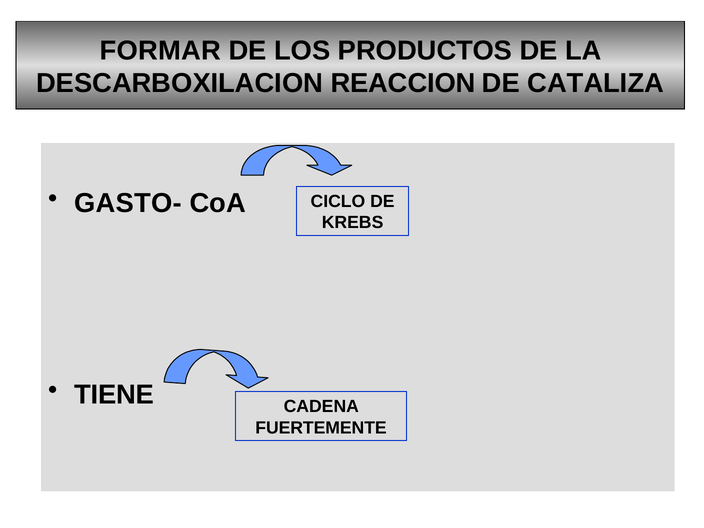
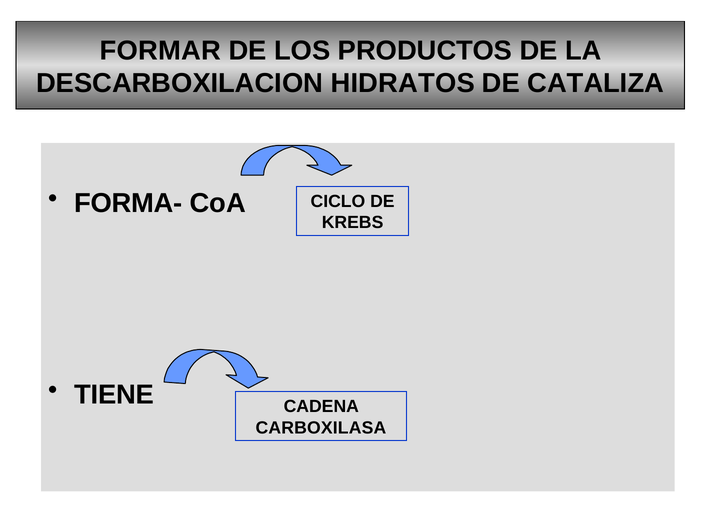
REACCION: REACCION -> HIDRATOS (403, 83)
GASTO-: GASTO- -> FORMA- (128, 203)
FUERTEMENTE: FUERTEMENTE -> CARBOXILASA (321, 428)
